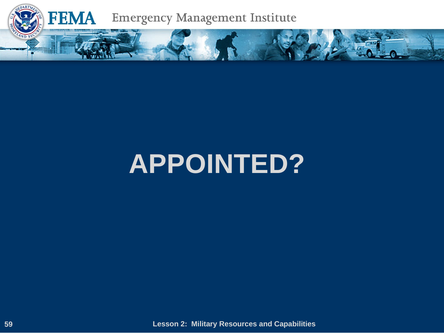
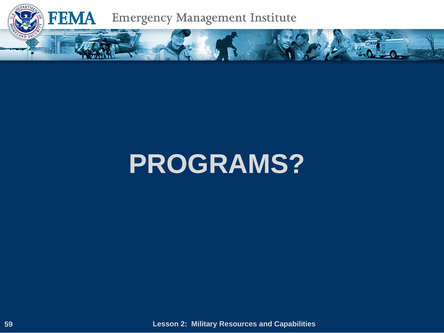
APPOINTED: APPOINTED -> PROGRAMS (217, 164)
